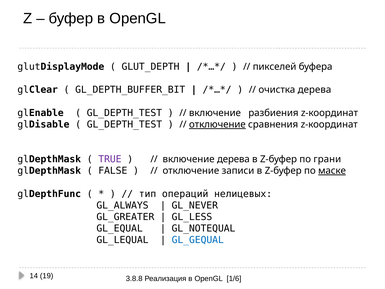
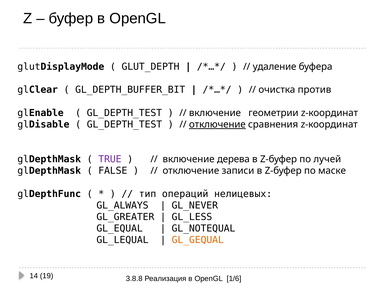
пикселей: пикселей -> удаление (275, 67)
очистка дерева: дерева -> против (315, 90)
разбиения: разбиения -> геометрии (273, 113)
грани: грани -> лучей (327, 159)
маске underline: present -> none (332, 171)
GL_GEQUAL colour: blue -> orange (198, 240)
